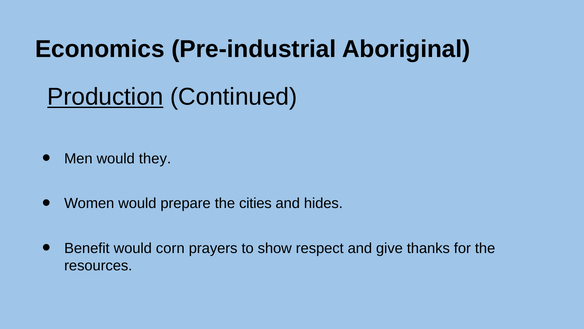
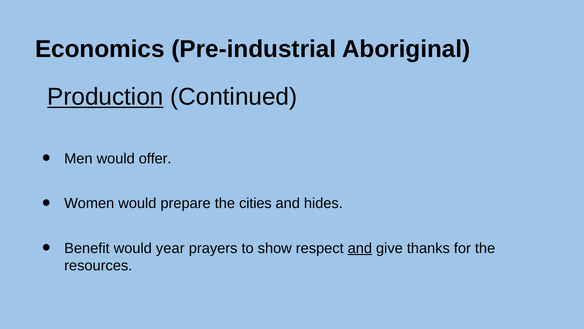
they: they -> offer (155, 158)
corn: corn -> year (170, 248)
and underline: none -> present (360, 248)
